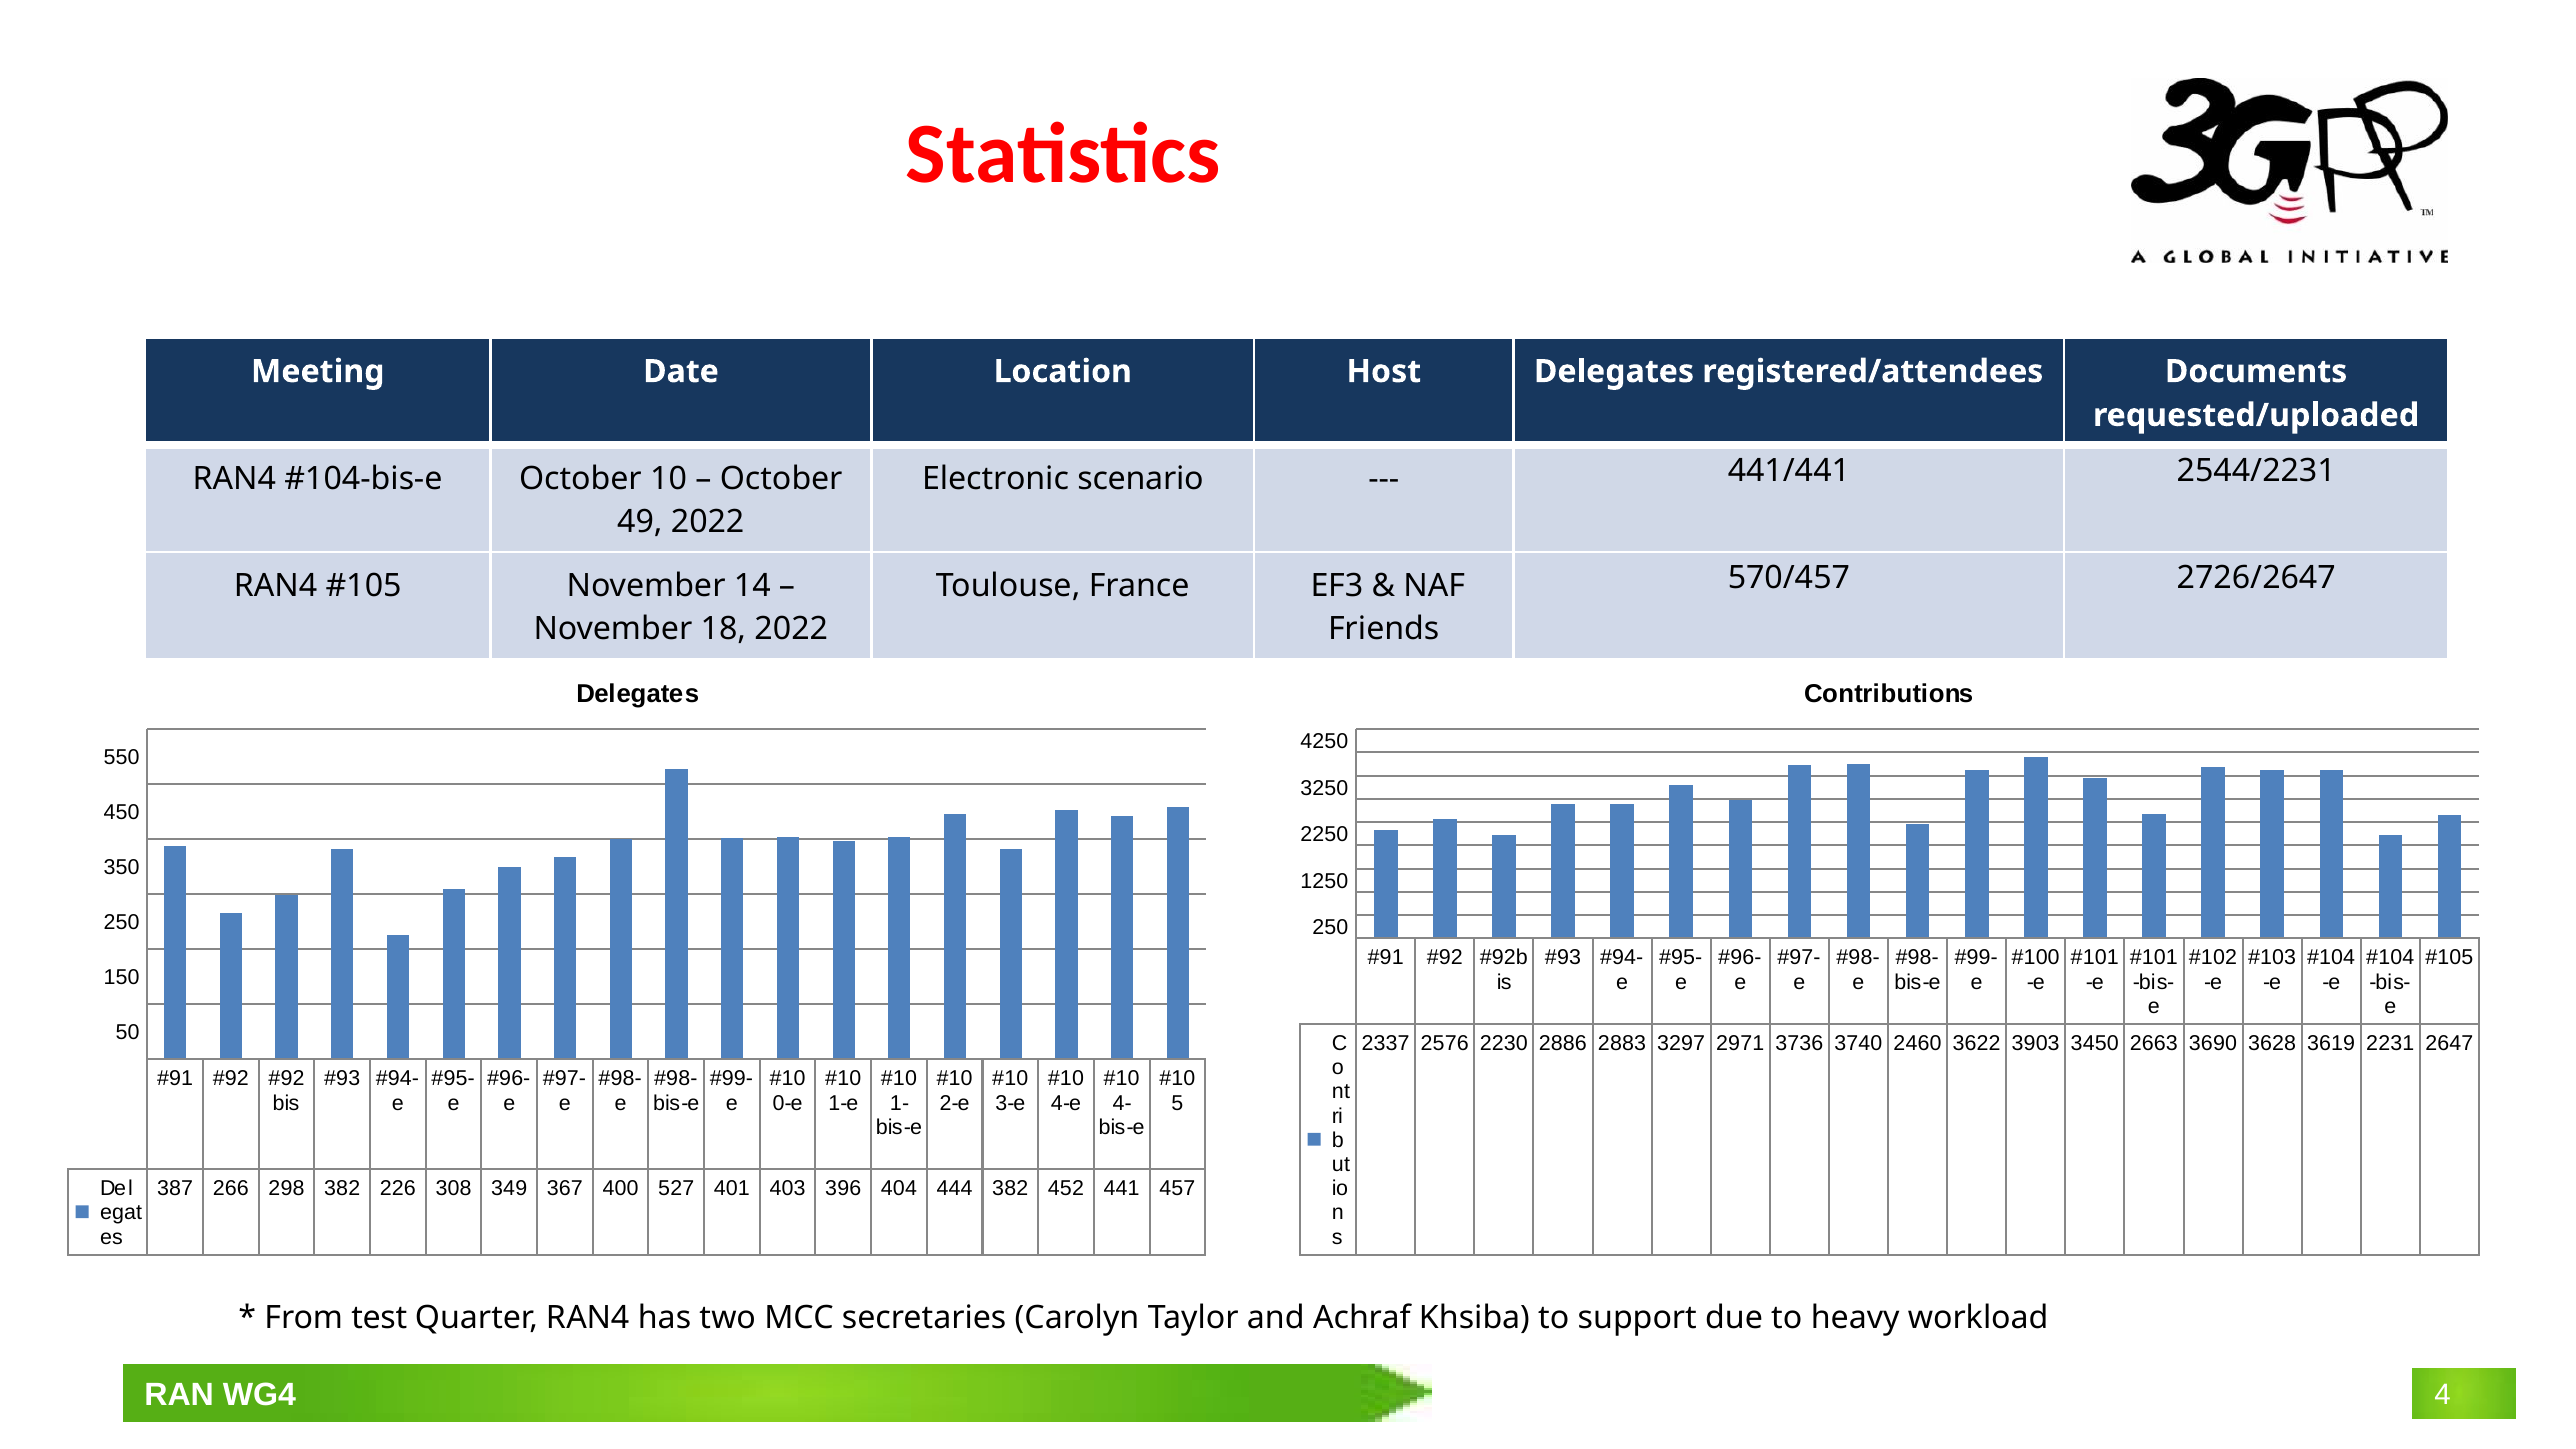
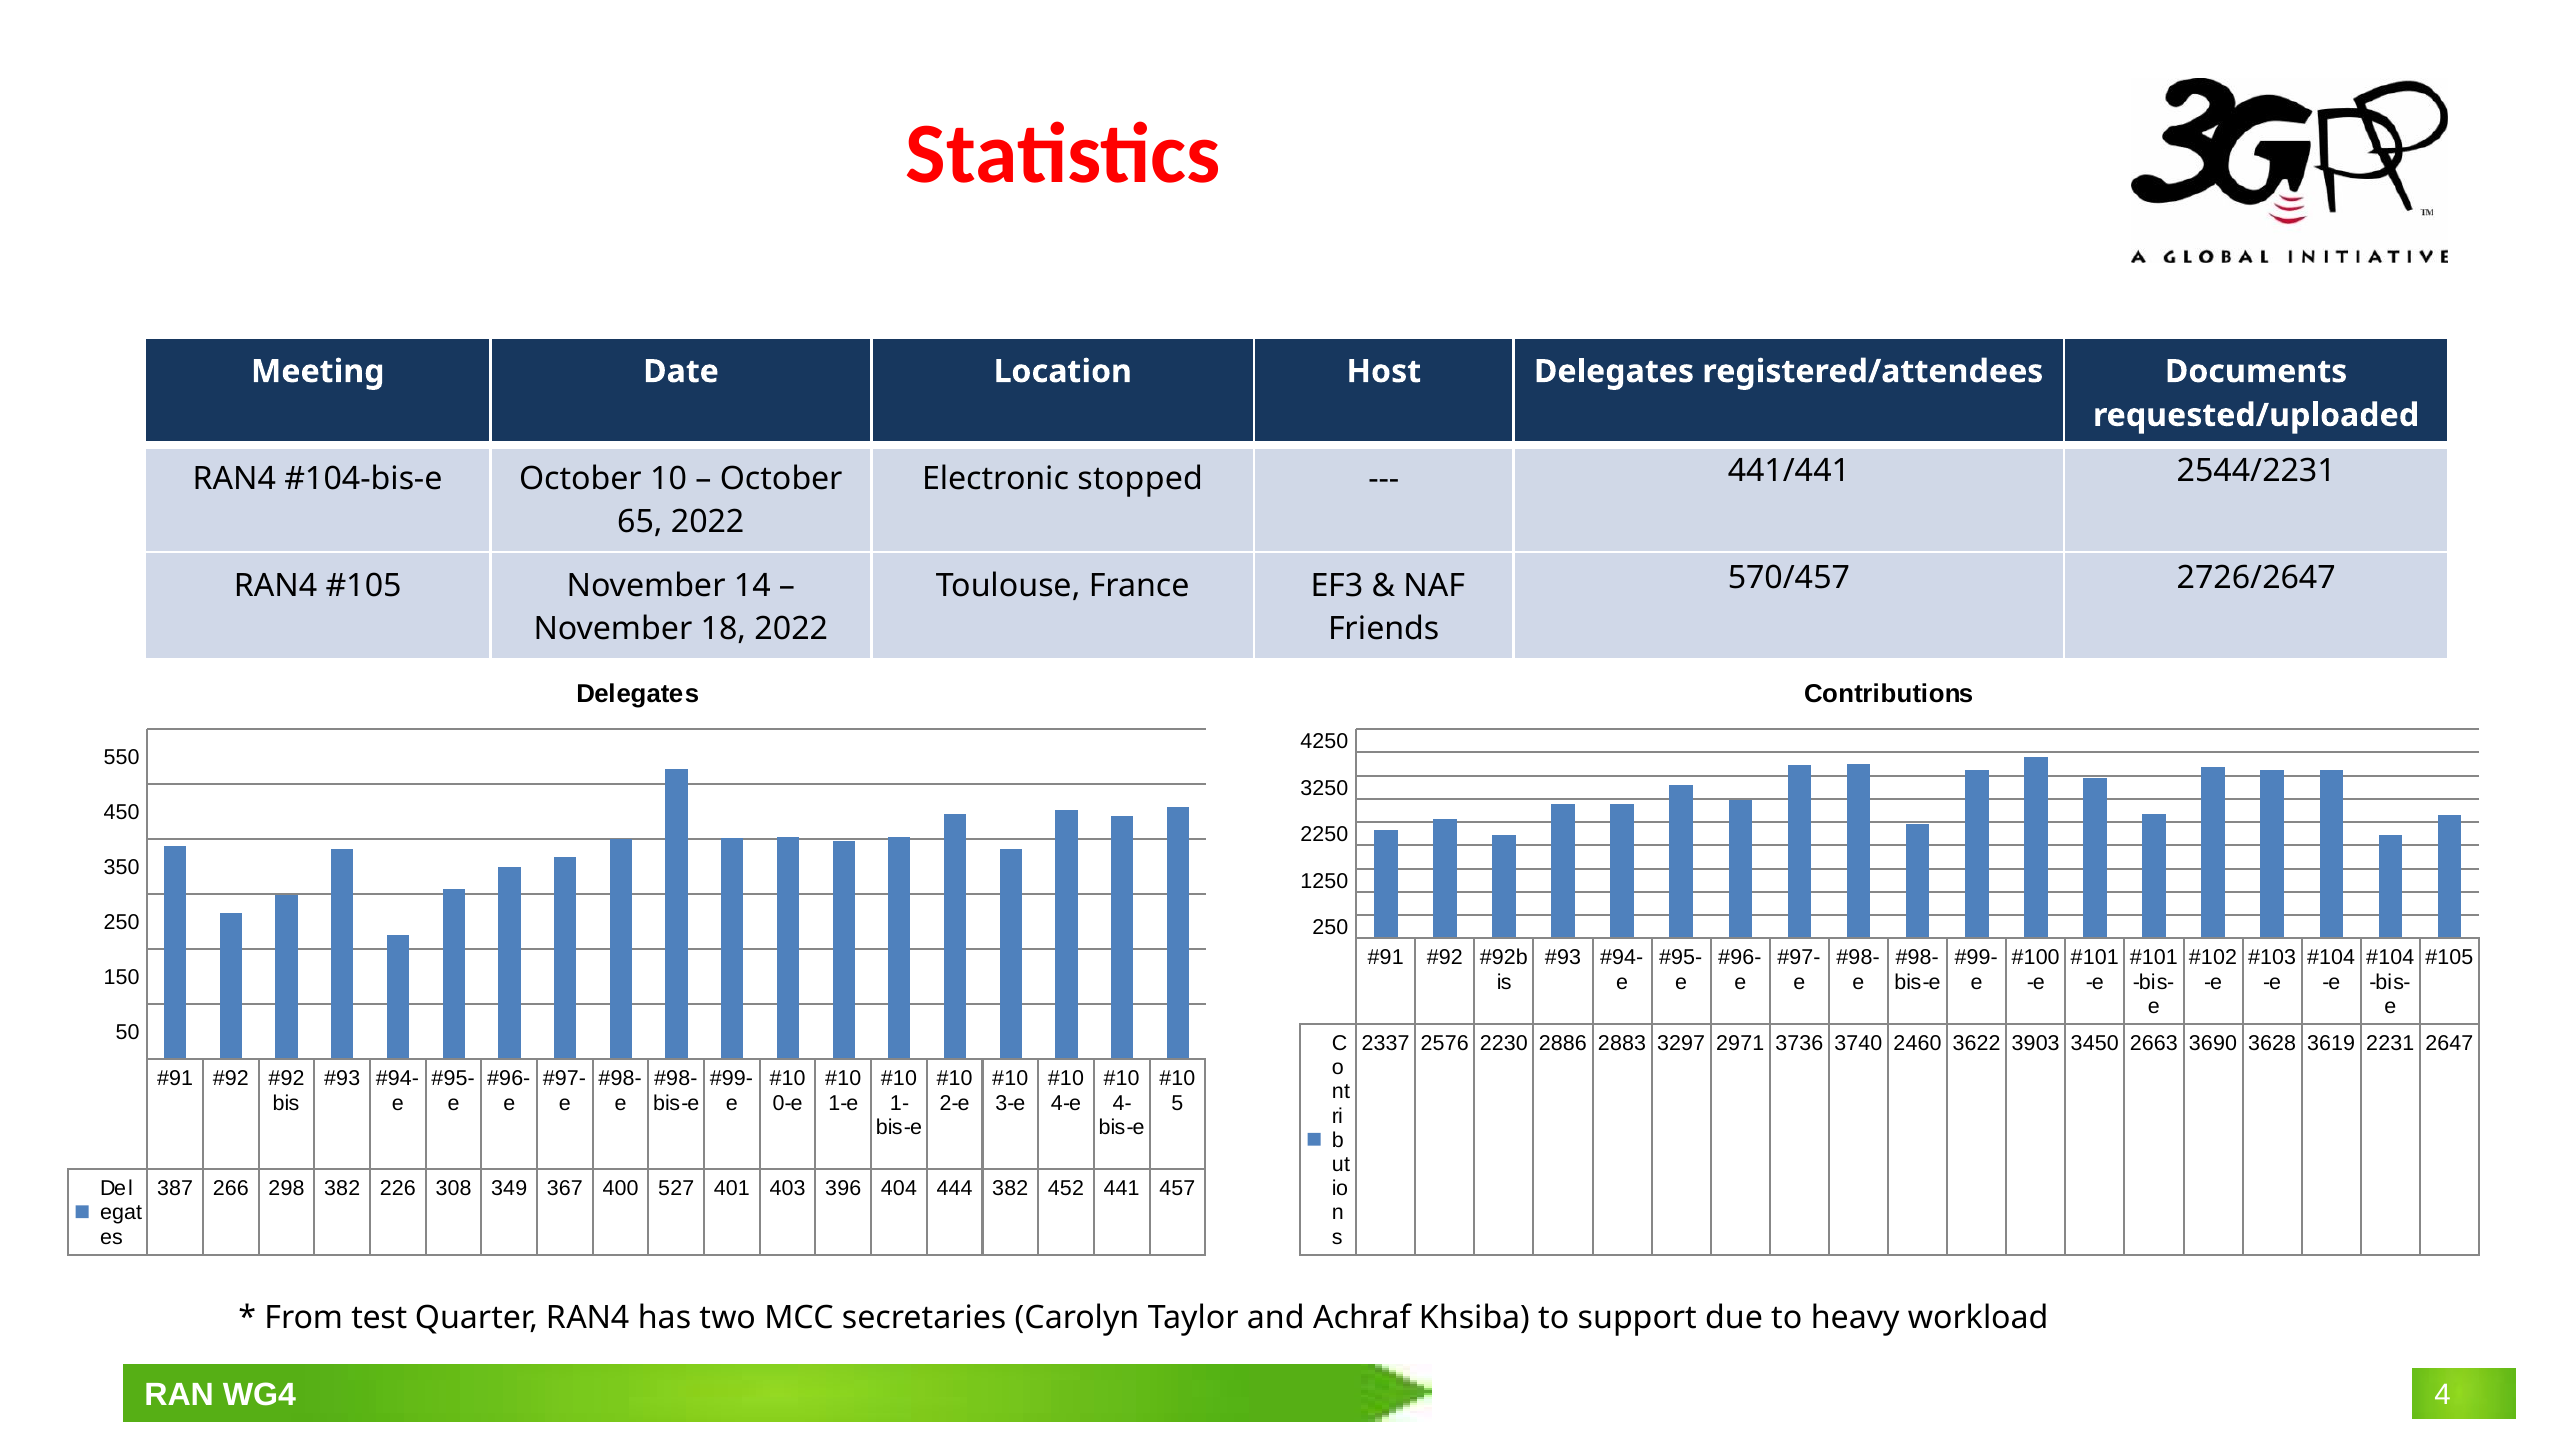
scenario: scenario -> stopped (1140, 479)
49: 49 -> 65 (640, 522)
